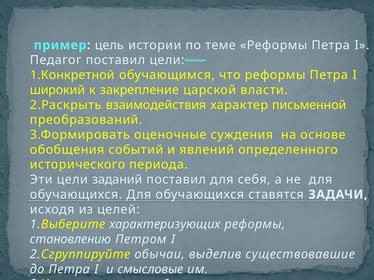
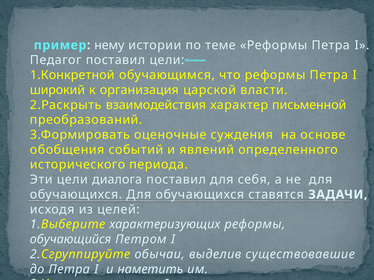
цель: цель -> нему (109, 45)
закрепление: закрепление -> организация (139, 90)
заданий: заданий -> диалога (117, 180)
становлению: становлению -> обучающийся (71, 240)
смысловые: смысловые -> наметить (150, 270)
